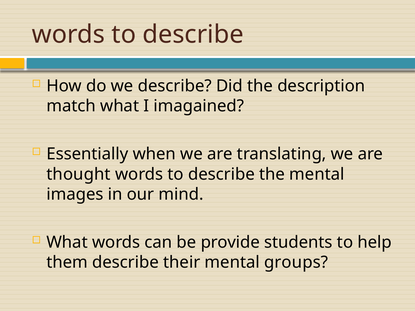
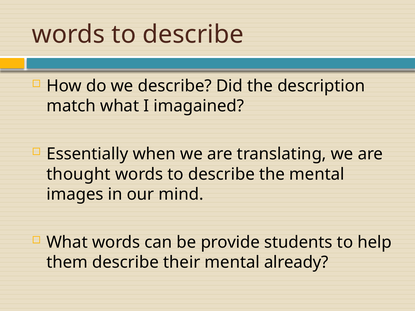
groups: groups -> already (296, 263)
